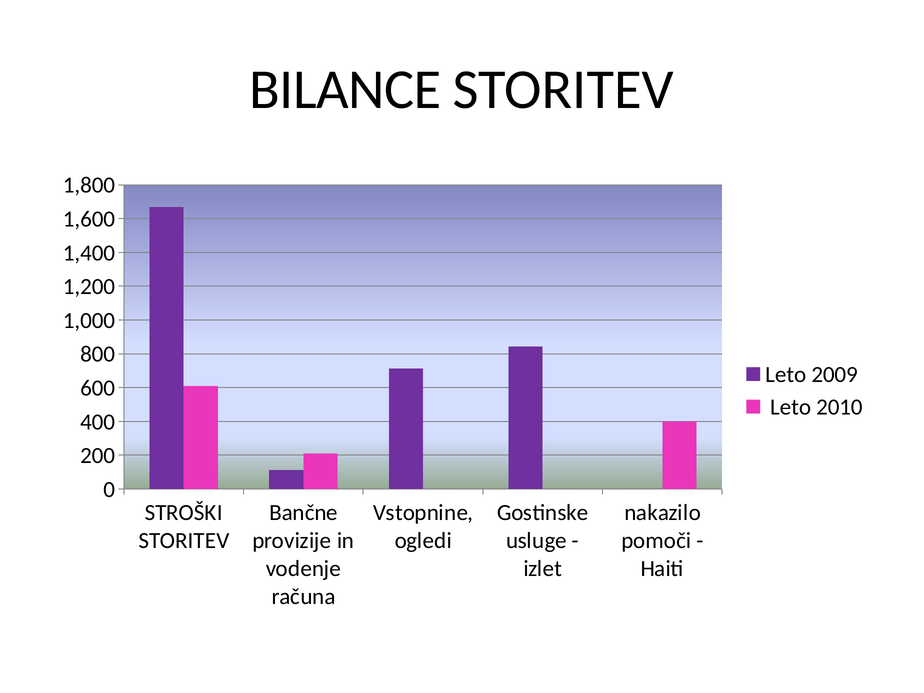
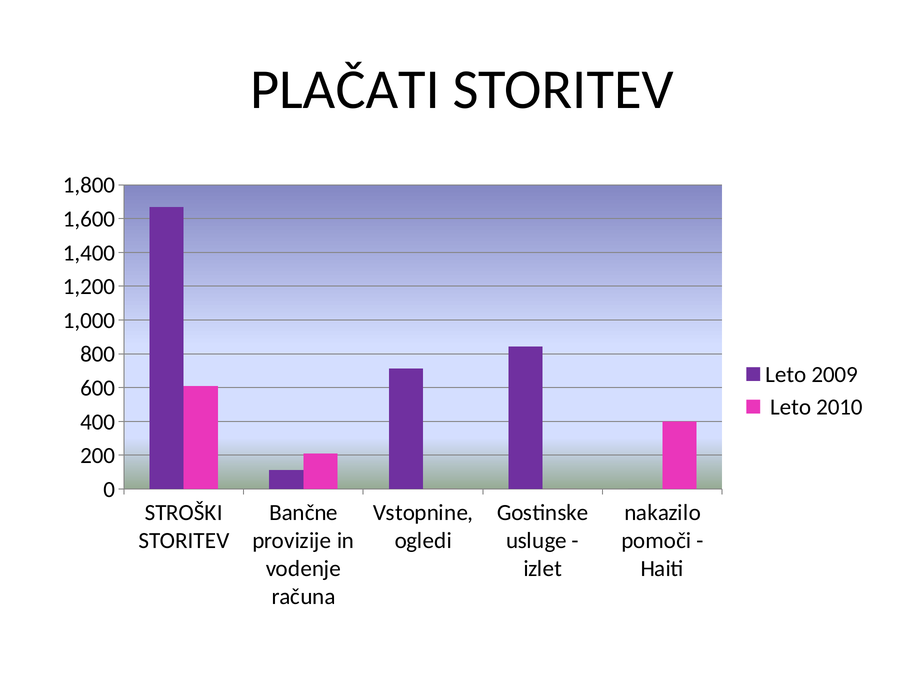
BILANCE: BILANCE -> PLAČATI (345, 89)
